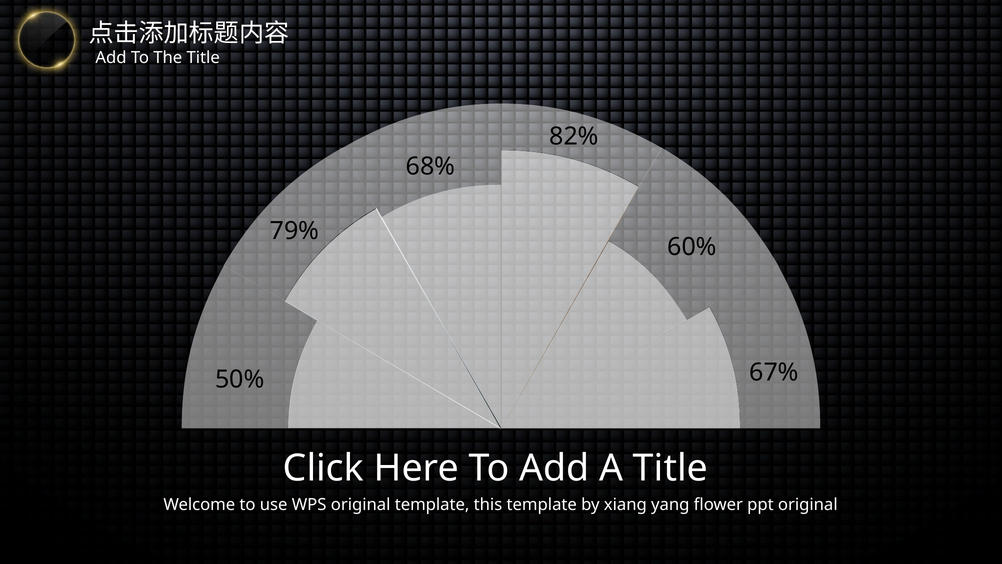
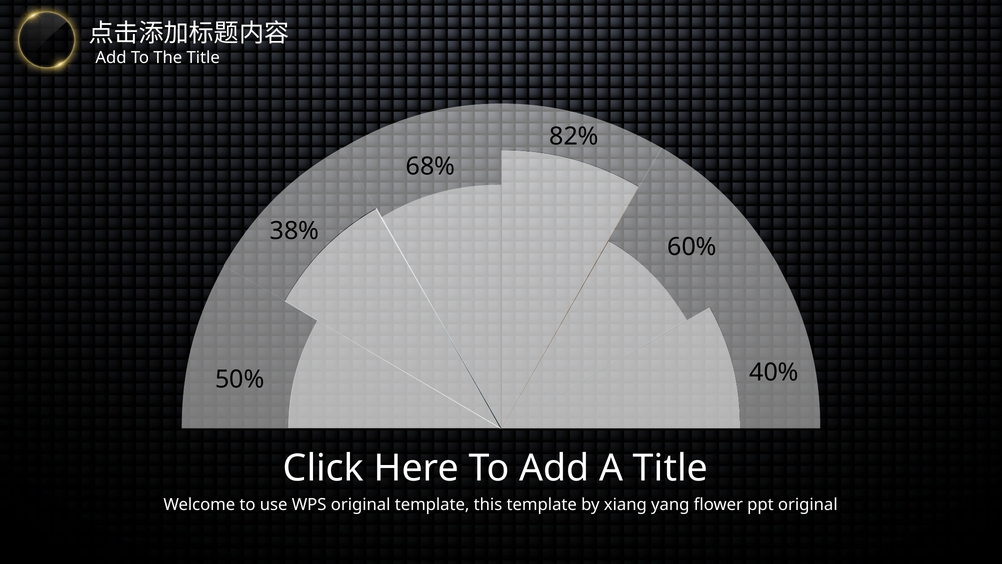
79%: 79% -> 38% (295, 231)
67%: 67% -> 40% (774, 372)
